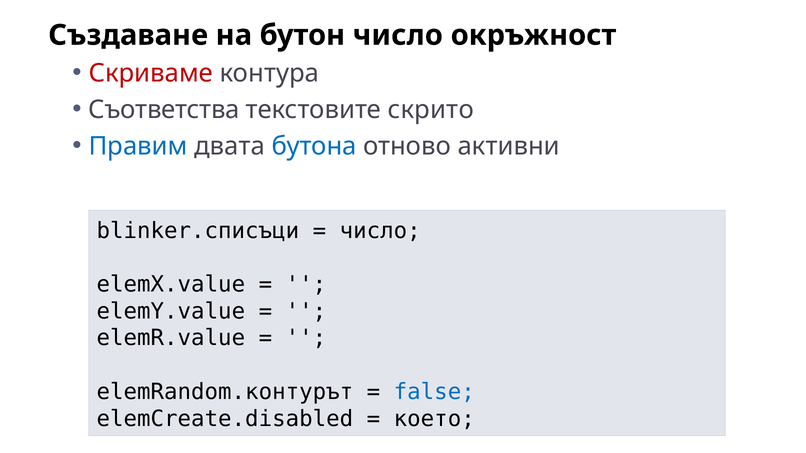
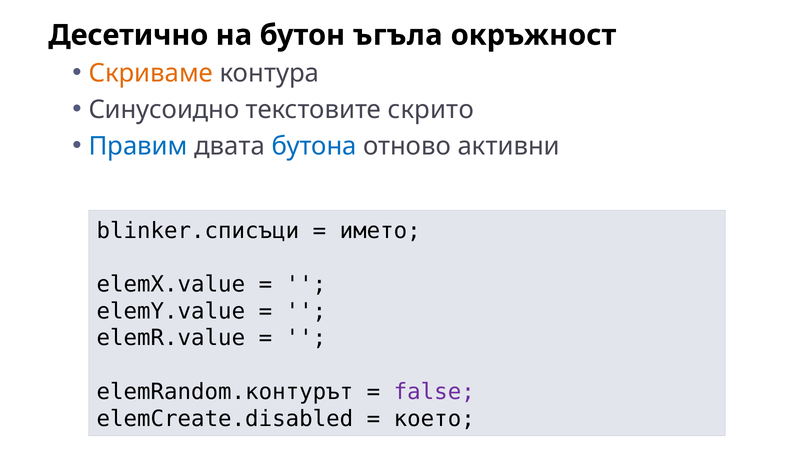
Създаване: Създаване -> Десетично (128, 35)
бутон число: число -> ъгъла (398, 35)
Скриваме colour: red -> orange (151, 73)
Съответства: Съответства -> Синусоидно (164, 110)
число: число -> името (380, 231)
false colour: blue -> purple (434, 392)
